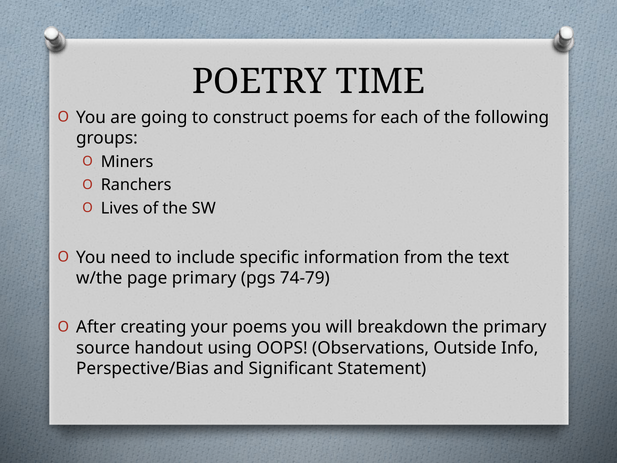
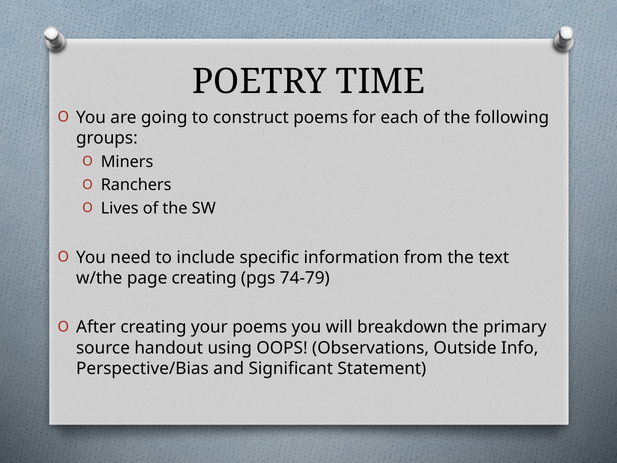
page primary: primary -> creating (204, 278)
